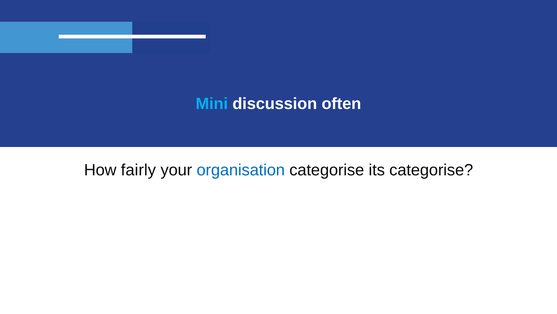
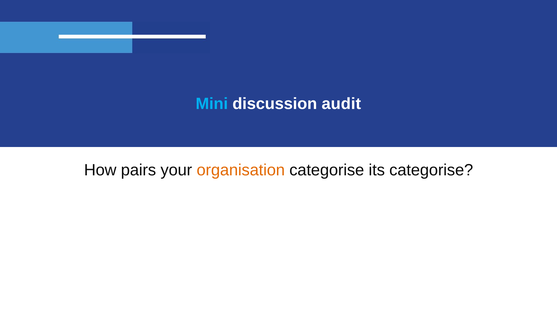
often: often -> audit (341, 104)
fairly: fairly -> pairs (139, 170)
organisation colour: blue -> orange (241, 170)
